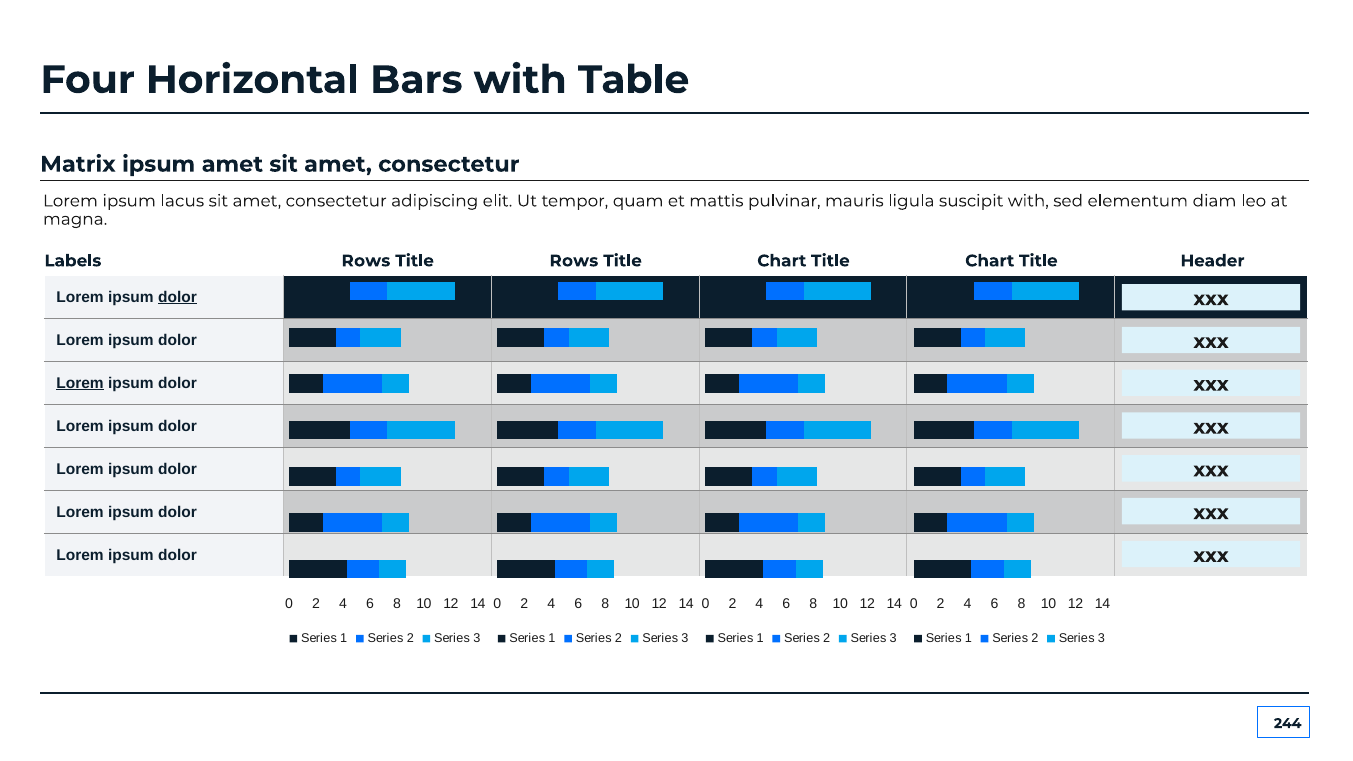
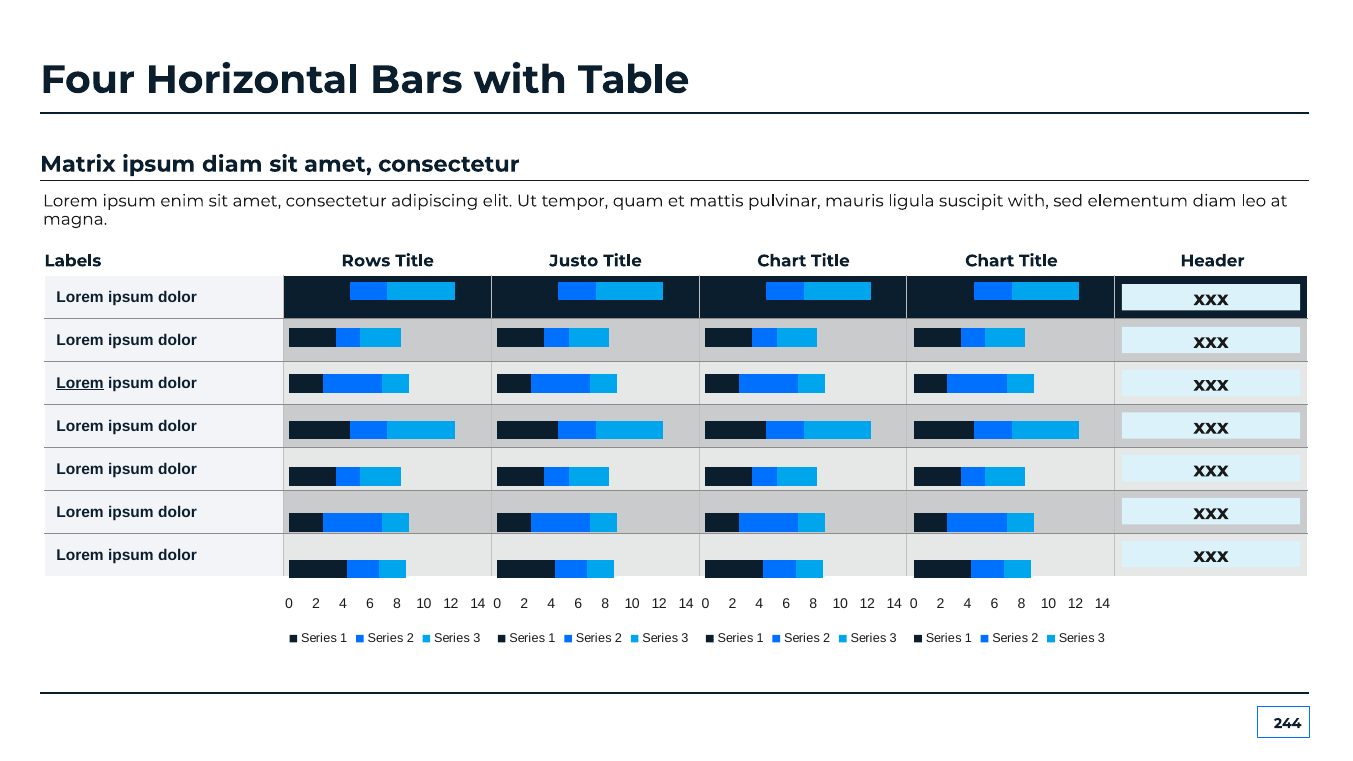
ipsum amet: amet -> diam (232, 164)
lacus: lacus -> enim (182, 201)
Rows: Rows -> Justo (574, 261)
dolor underline: present -> none (178, 297)
